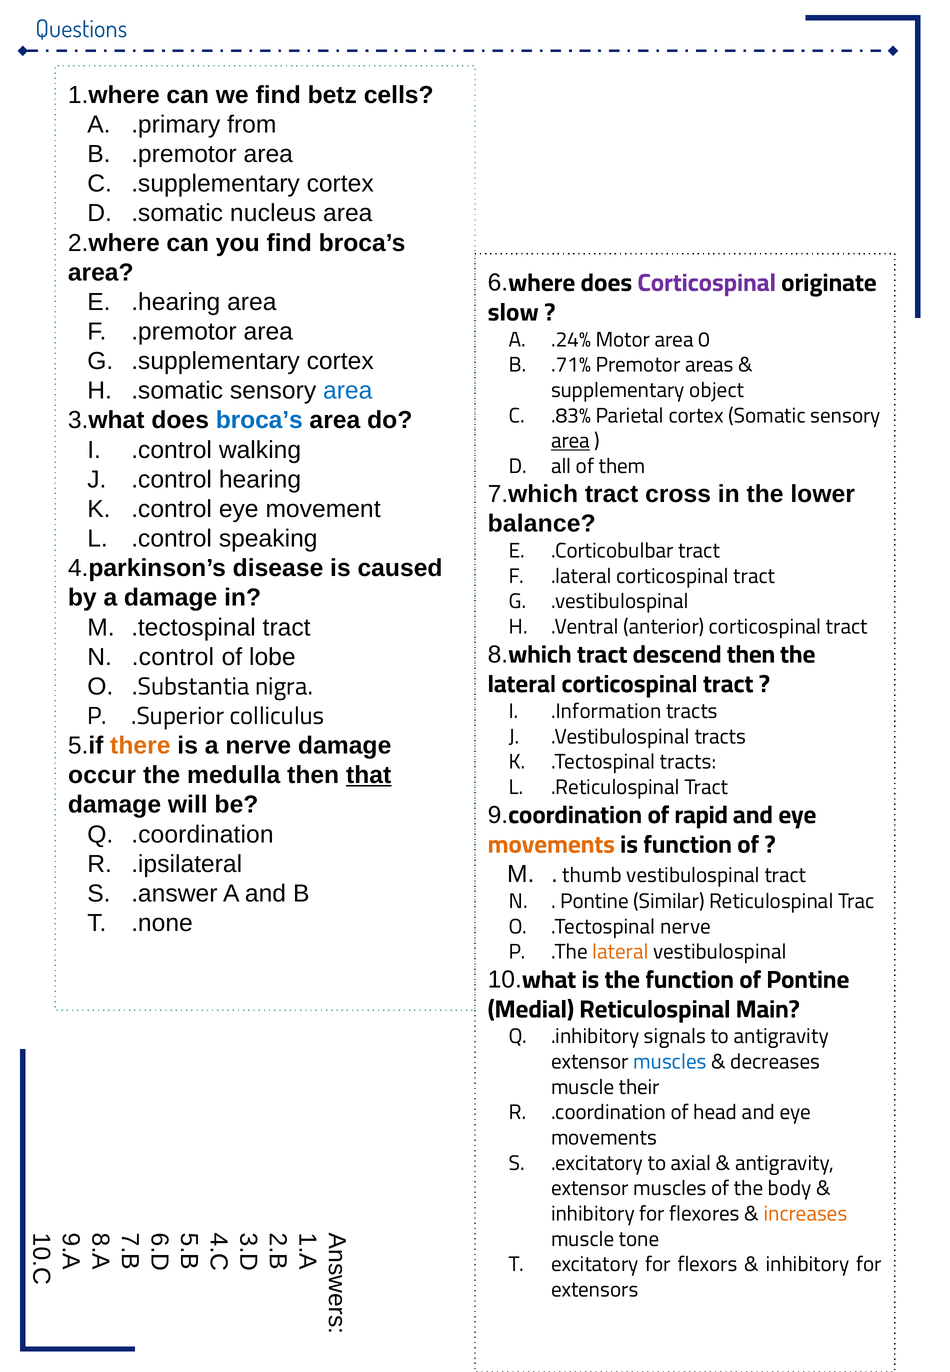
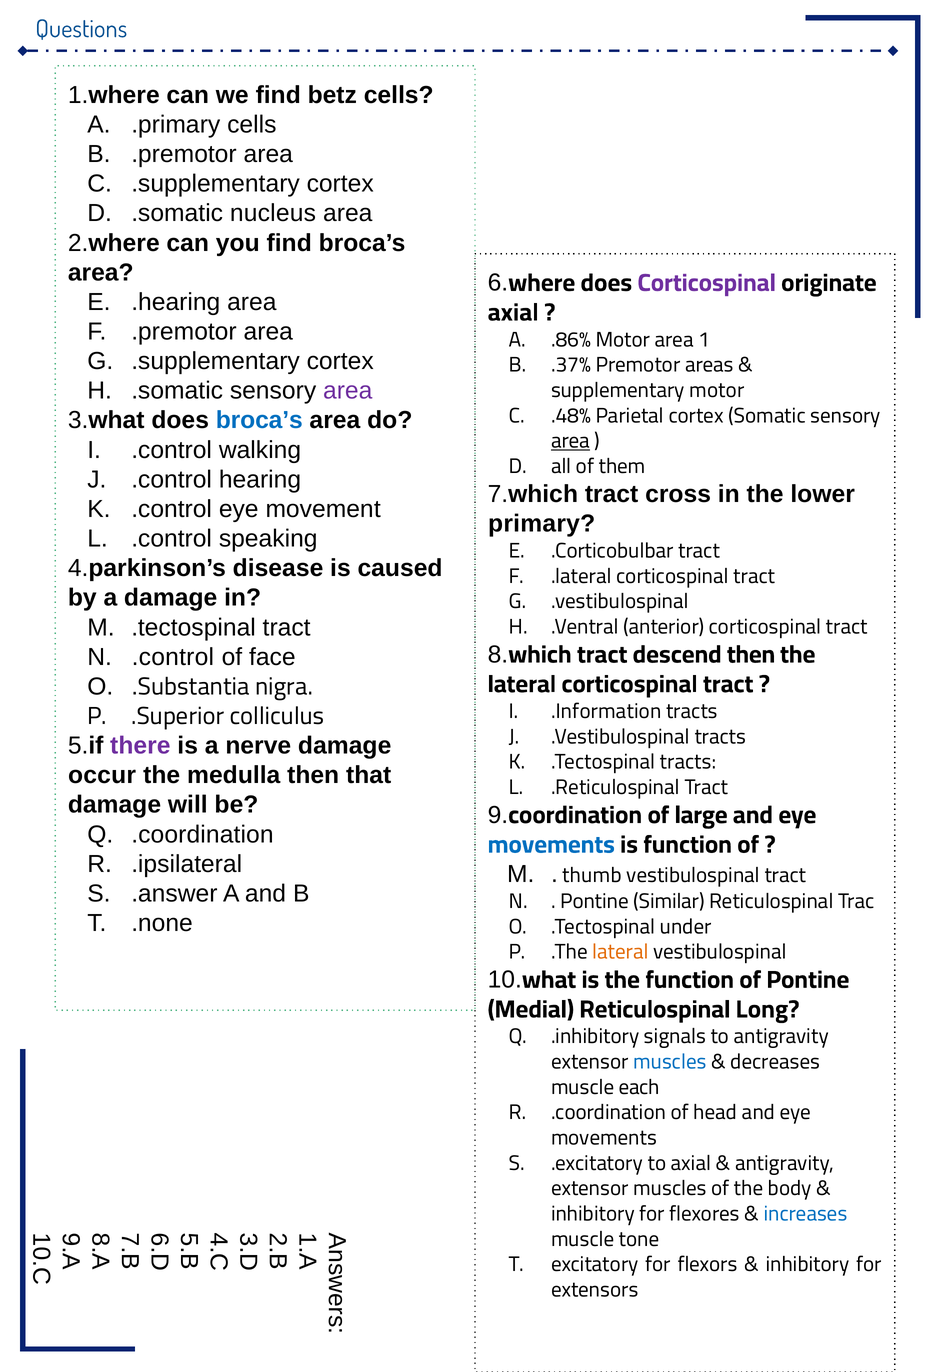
.primary from: from -> cells (252, 125)
slow: slow -> axial (513, 312)
.24%: .24% -> .86% (571, 340)
area 0: 0 -> 1 (704, 340)
.71%: .71% -> .37% (571, 365)
area colour: blue -> purple (348, 391)
supplementary object: object -> motor (717, 390)
.83%: .83% -> .48% (571, 416)
balance: balance -> primary (542, 523)
lobe: lobe -> face (272, 657)
there colour: orange -> purple (140, 746)
that underline: present -> none (369, 775)
rapid: rapid -> large (701, 815)
movements colour: orange -> blue (551, 844)
.Tectospinal nerve: nerve -> under (686, 927)
Main: Main -> Long (768, 1009)
their: their -> each (639, 1087)
increases colour: orange -> blue (805, 1214)
